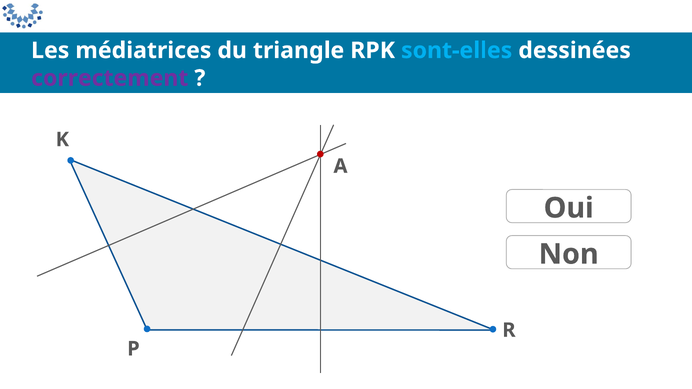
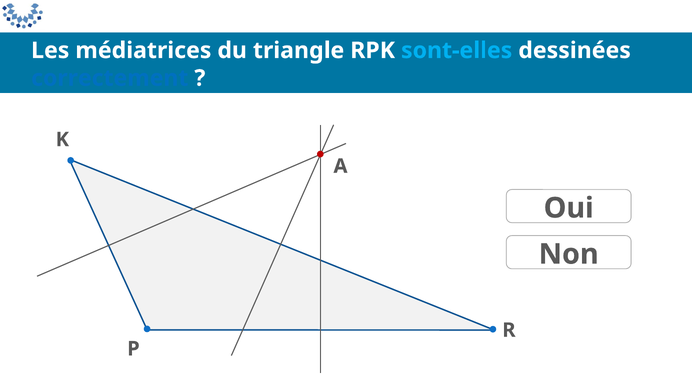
correctement colour: purple -> blue (110, 78)
